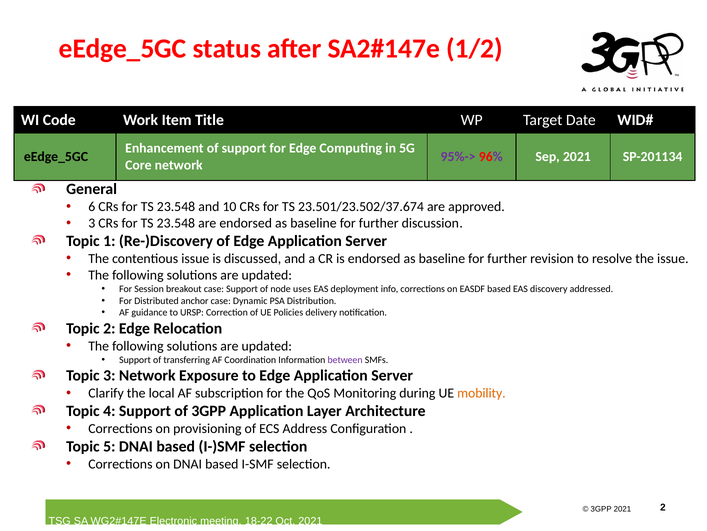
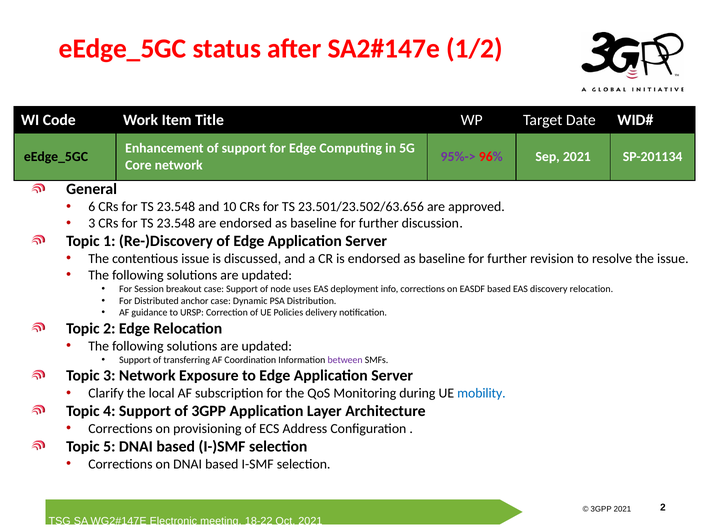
23.501/23.502/37.674: 23.501/23.502/37.674 -> 23.501/23.502/63.656 (361, 206)
discovery addressed: addressed -> relocation (591, 289)
mobility colour: orange -> blue (481, 393)
